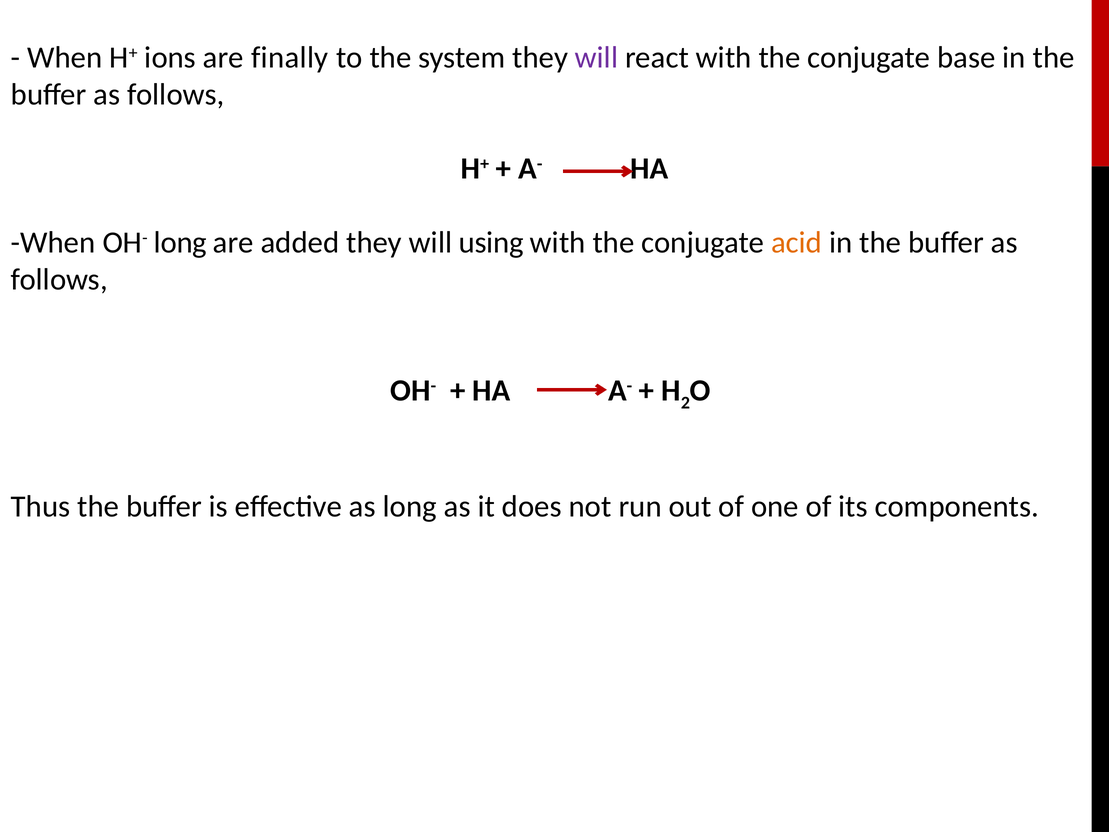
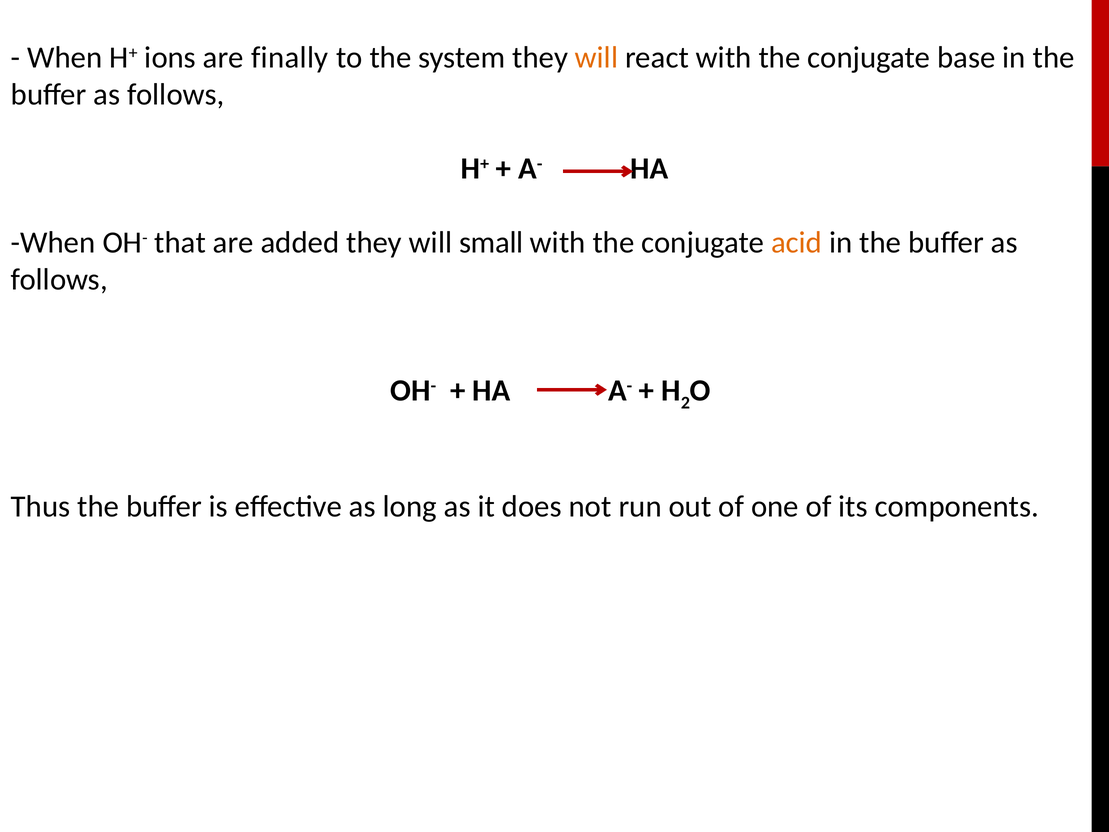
will colour: purple -> orange (596, 58)
OH- long: long -> that (180, 243)
using: using -> small (491, 243)
